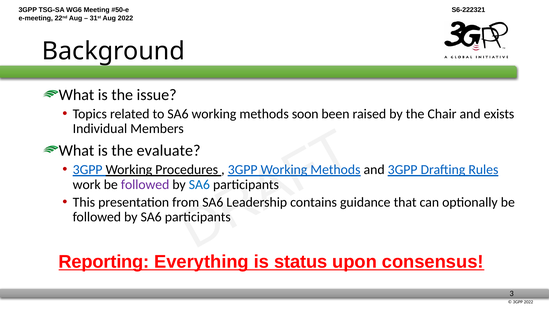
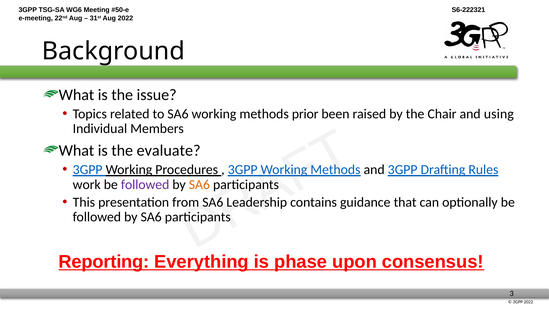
soon: soon -> prior (305, 114)
exists: exists -> using (499, 114)
SA6 colour: blue -> orange (199, 184)
status: status -> phase (301, 262)
